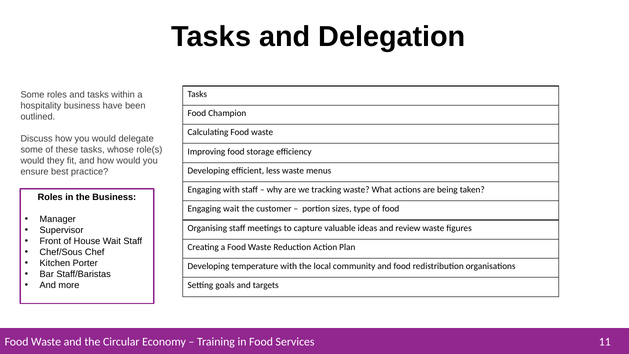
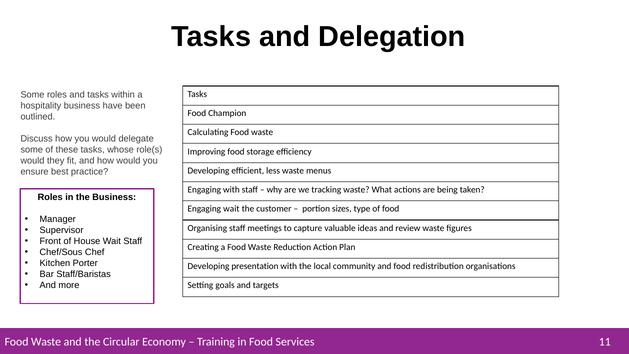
temperature: temperature -> presentation (255, 266)
